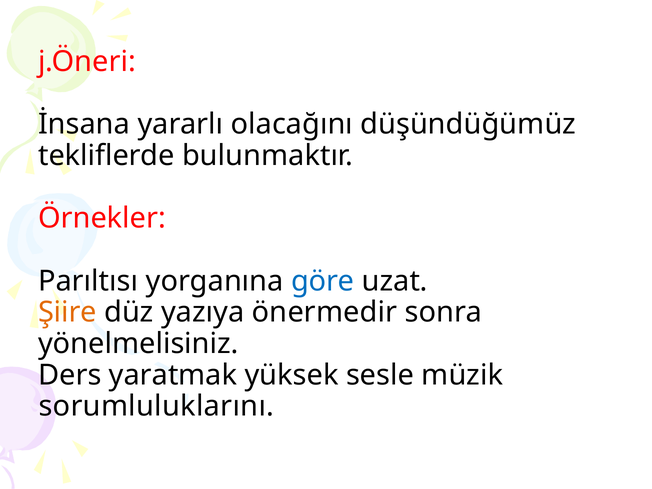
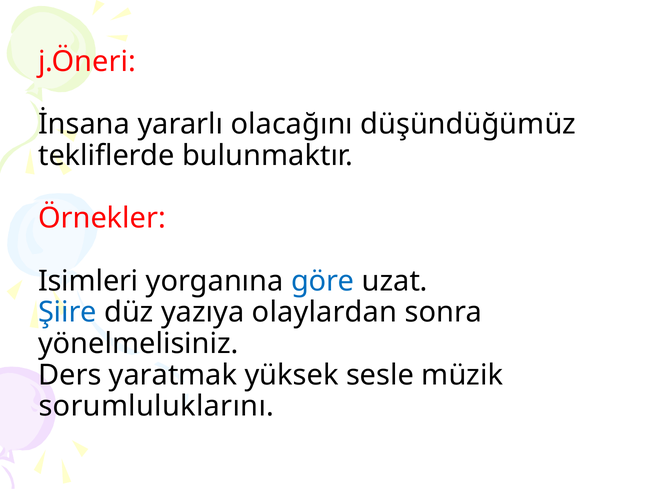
Parıltısı: Parıltısı -> Isimleri (88, 281)
Şiire colour: orange -> blue (67, 312)
önermedir: önermedir -> olaylardan (324, 312)
